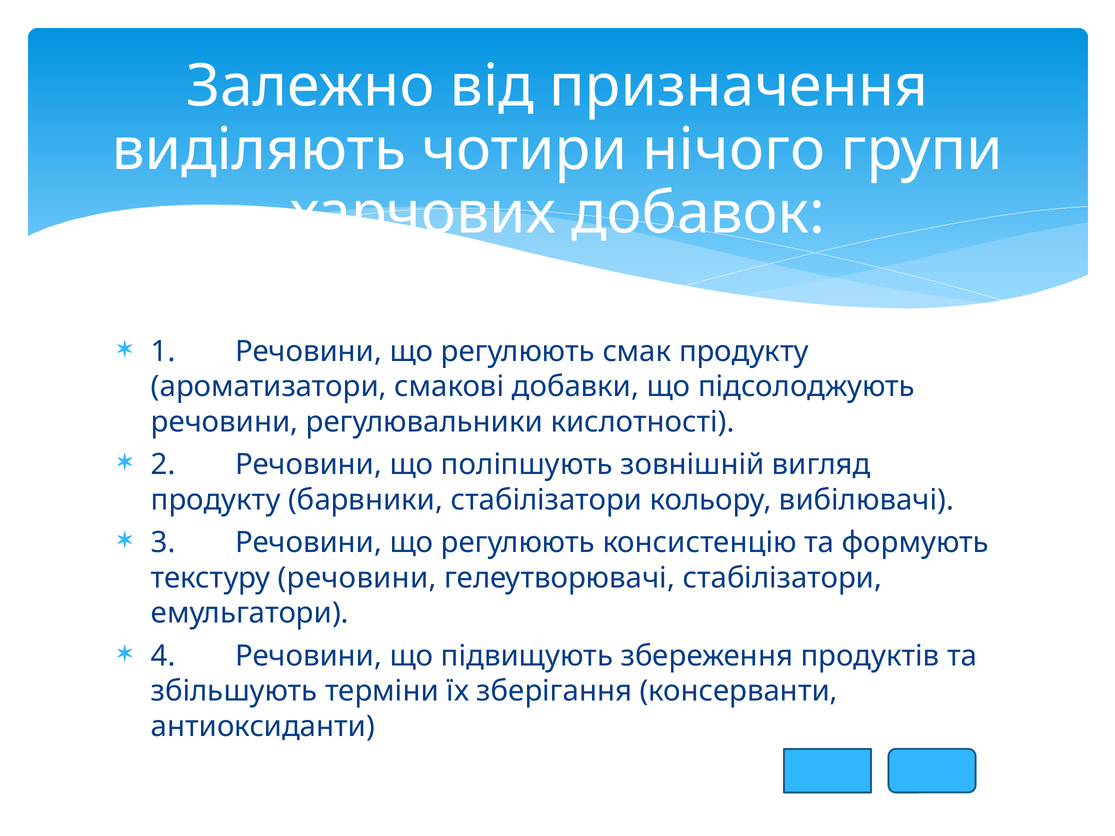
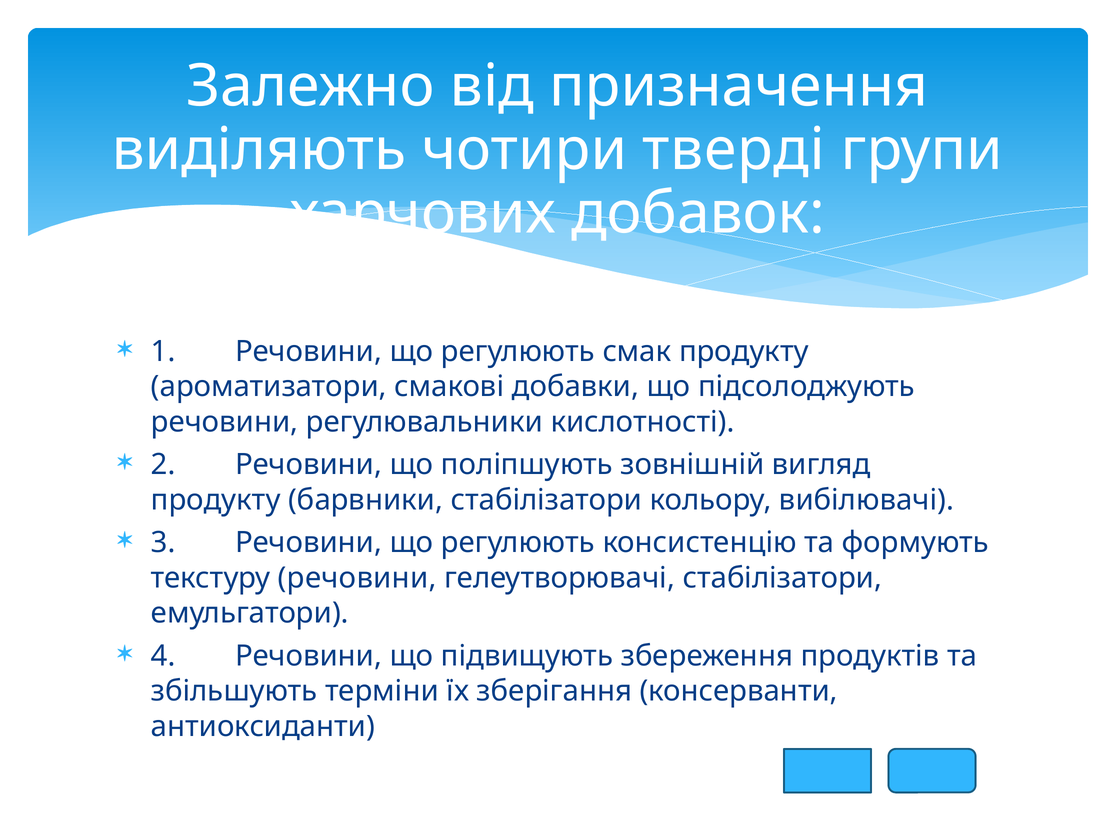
нічого: нічого -> тверді (734, 150)
